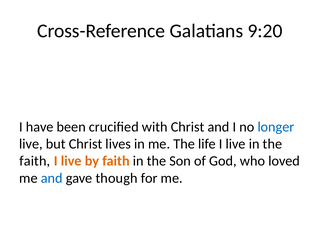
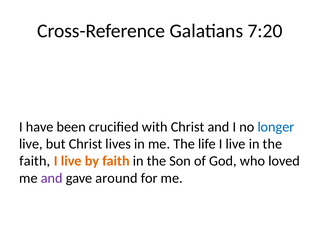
9:20: 9:20 -> 7:20 (265, 31)
and colour: blue -> purple (52, 178)
though: though -> around (117, 178)
